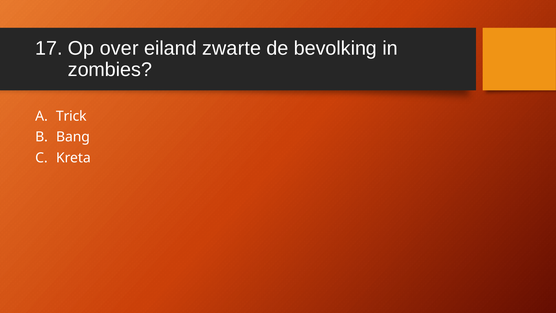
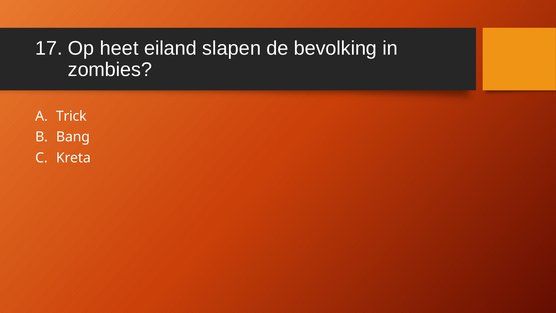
over: over -> heet (119, 48)
zwarte: zwarte -> slapen (232, 48)
